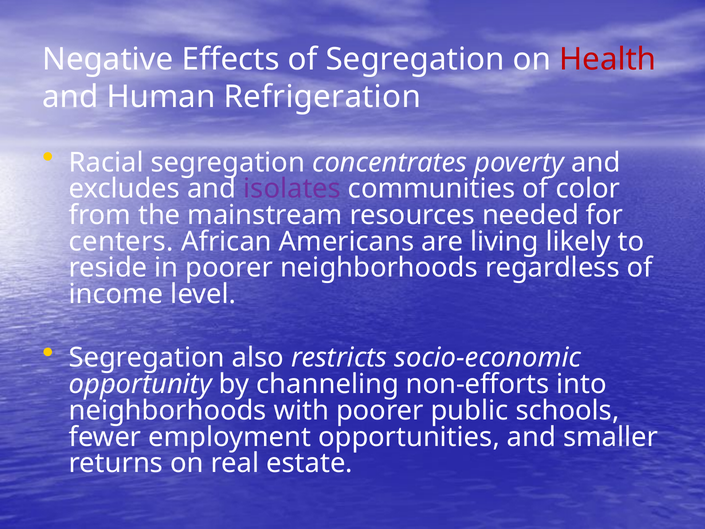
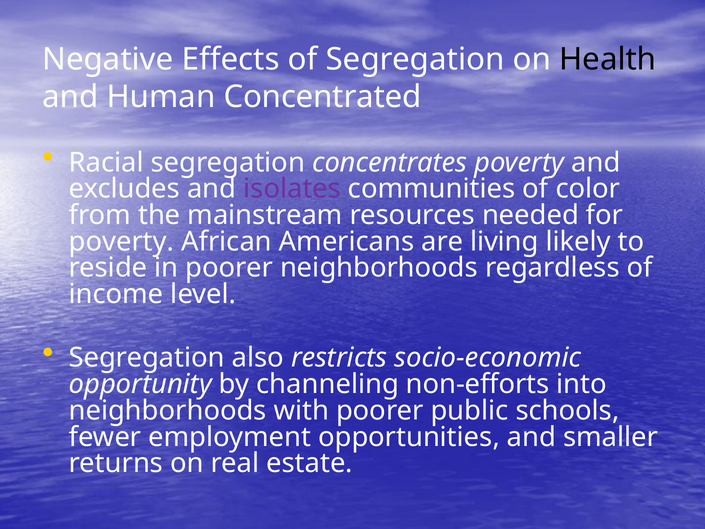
Health colour: red -> black (608, 59)
Refrigeration: Refrigeration -> Concentrated (323, 97)
centers: centers -> poverty (121, 241)
